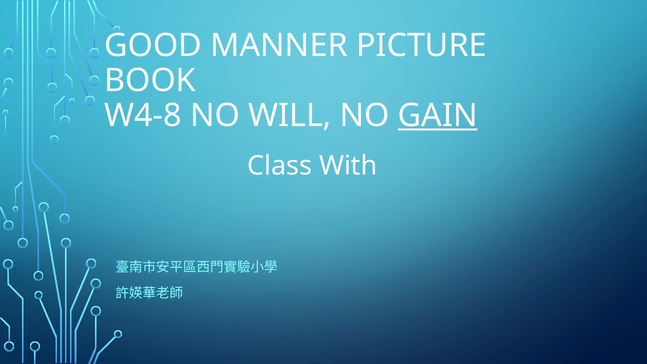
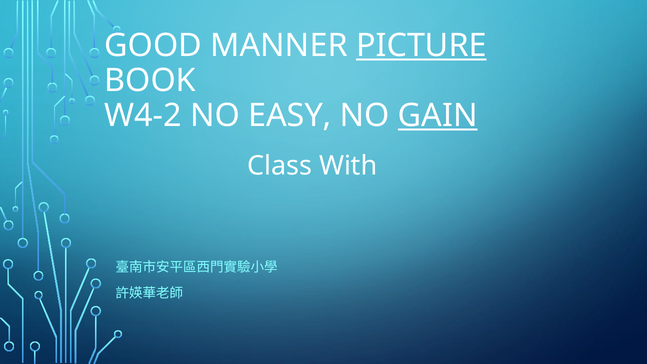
PICTURE underline: none -> present (421, 46)
W4-8: W4-8 -> W4-2 (143, 116)
WILL: WILL -> EASY (290, 116)
